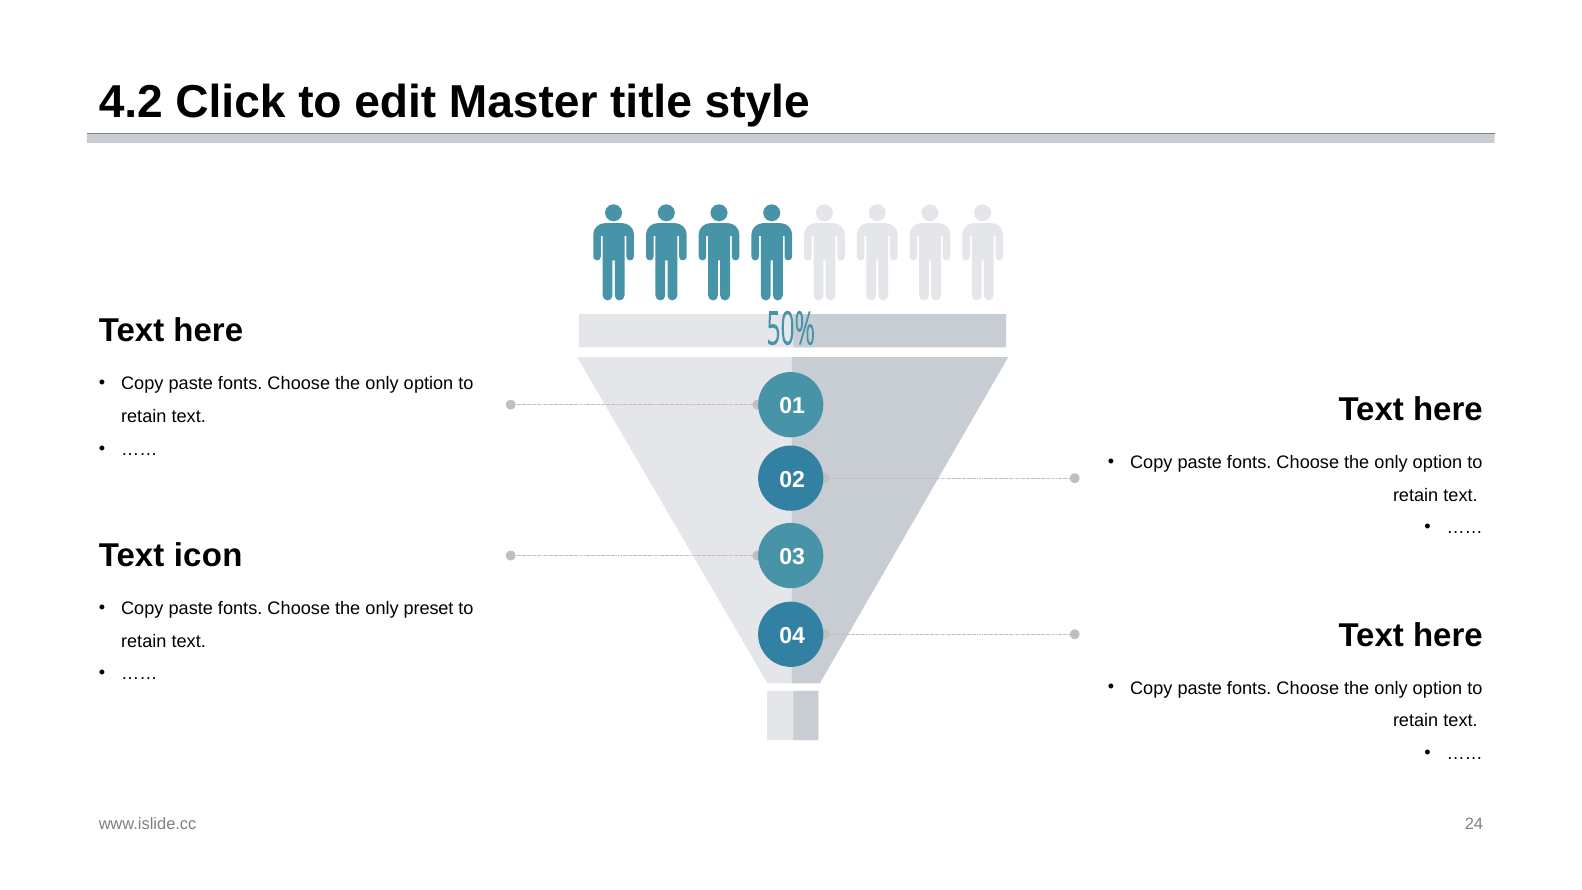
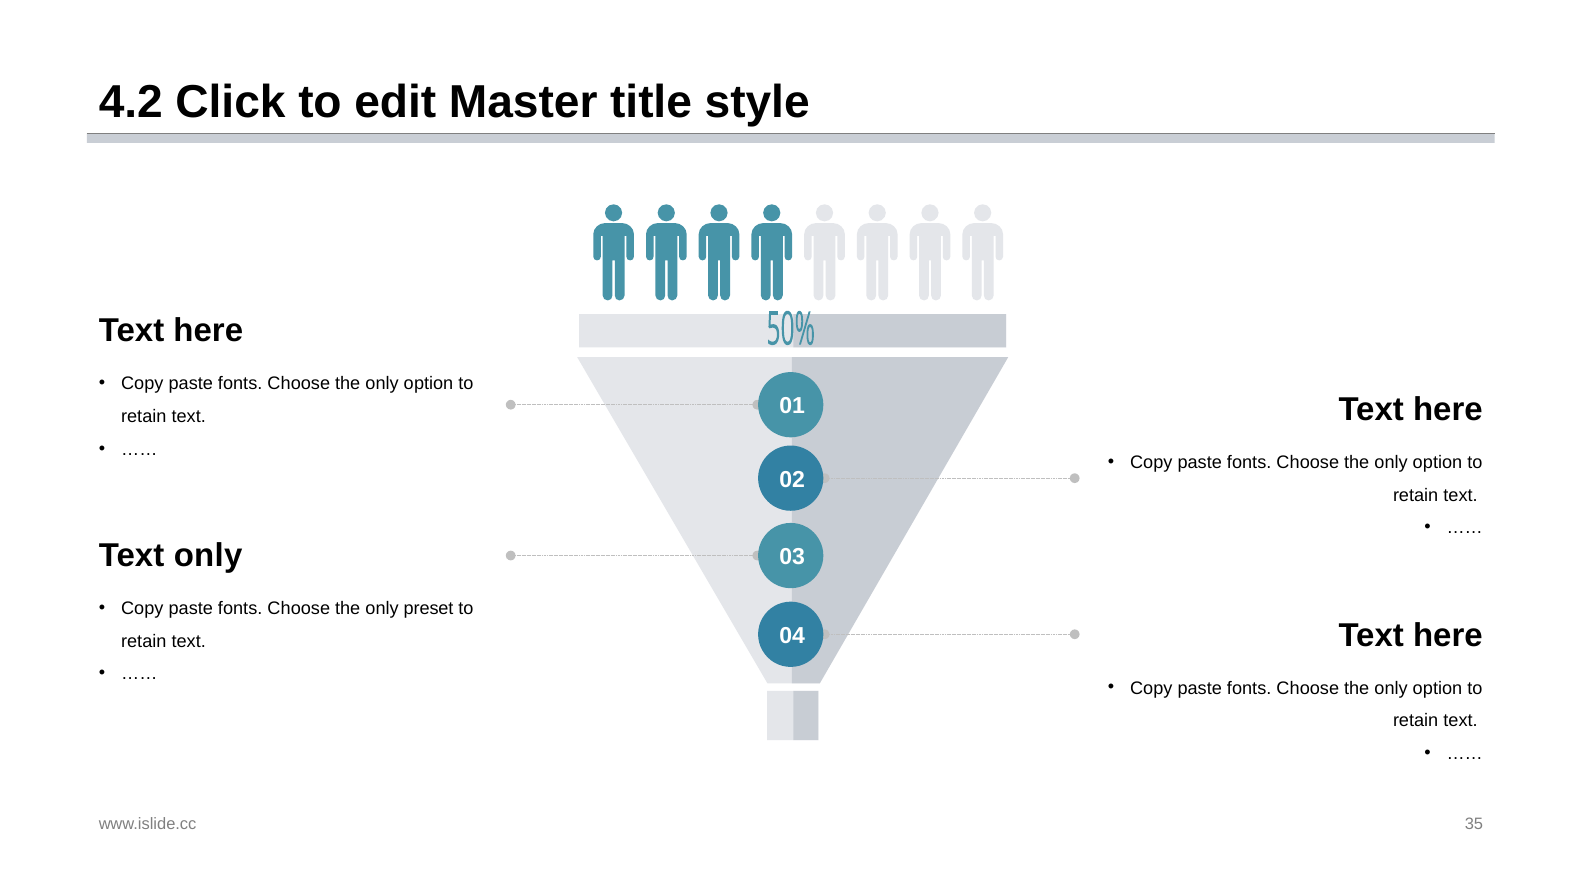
Text icon: icon -> only (208, 556)
24: 24 -> 35 (1474, 824)
